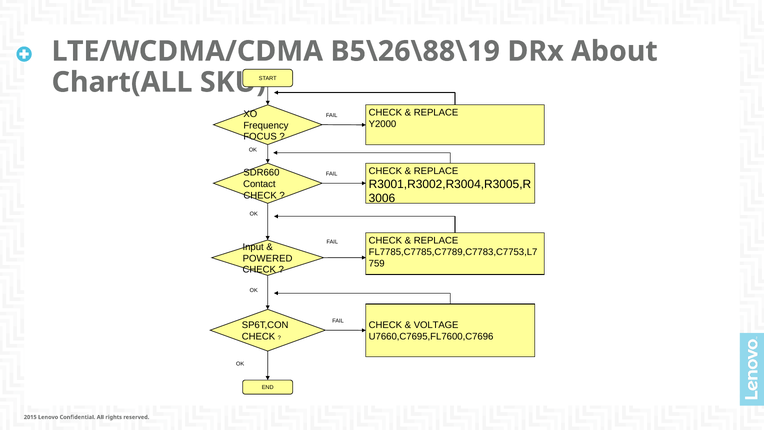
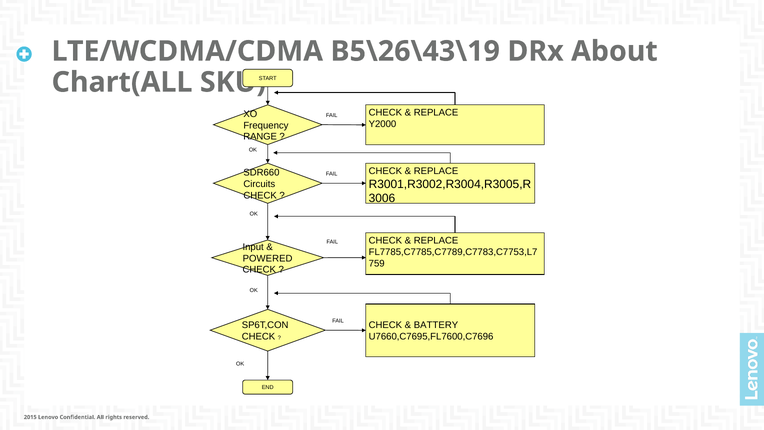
B5\26\88\19: B5\26\88\19 -> B5\26\43\19 (415, 51)
FOCUS: FOCUS -> RANGE (260, 137)
Contact: Contact -> Circuits (259, 184)
VOLTAGE: VOLTAGE -> BATTERY (436, 325)
